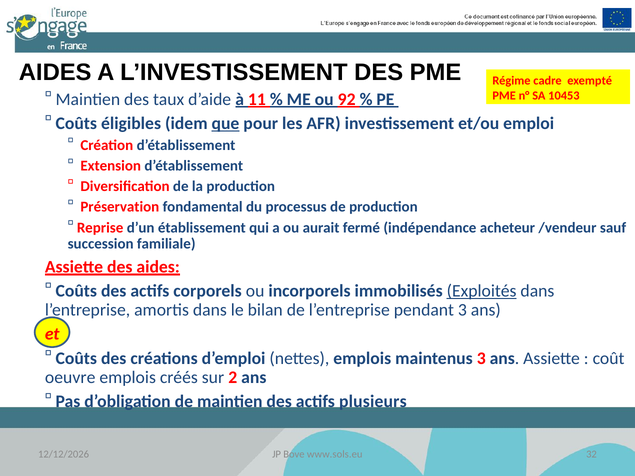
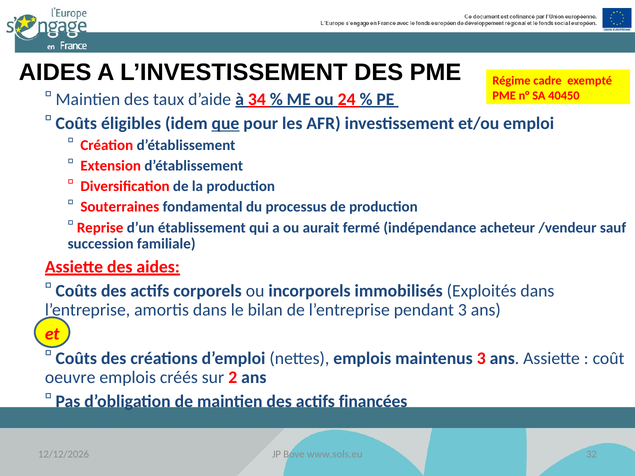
11: 11 -> 34 (257, 99)
92: 92 -> 24 (347, 99)
10453: 10453 -> 40450 (564, 96)
Préservation: Préservation -> Souterraines (120, 207)
Exploités underline: present -> none (482, 291)
plusieurs: plusieurs -> financées (373, 402)
